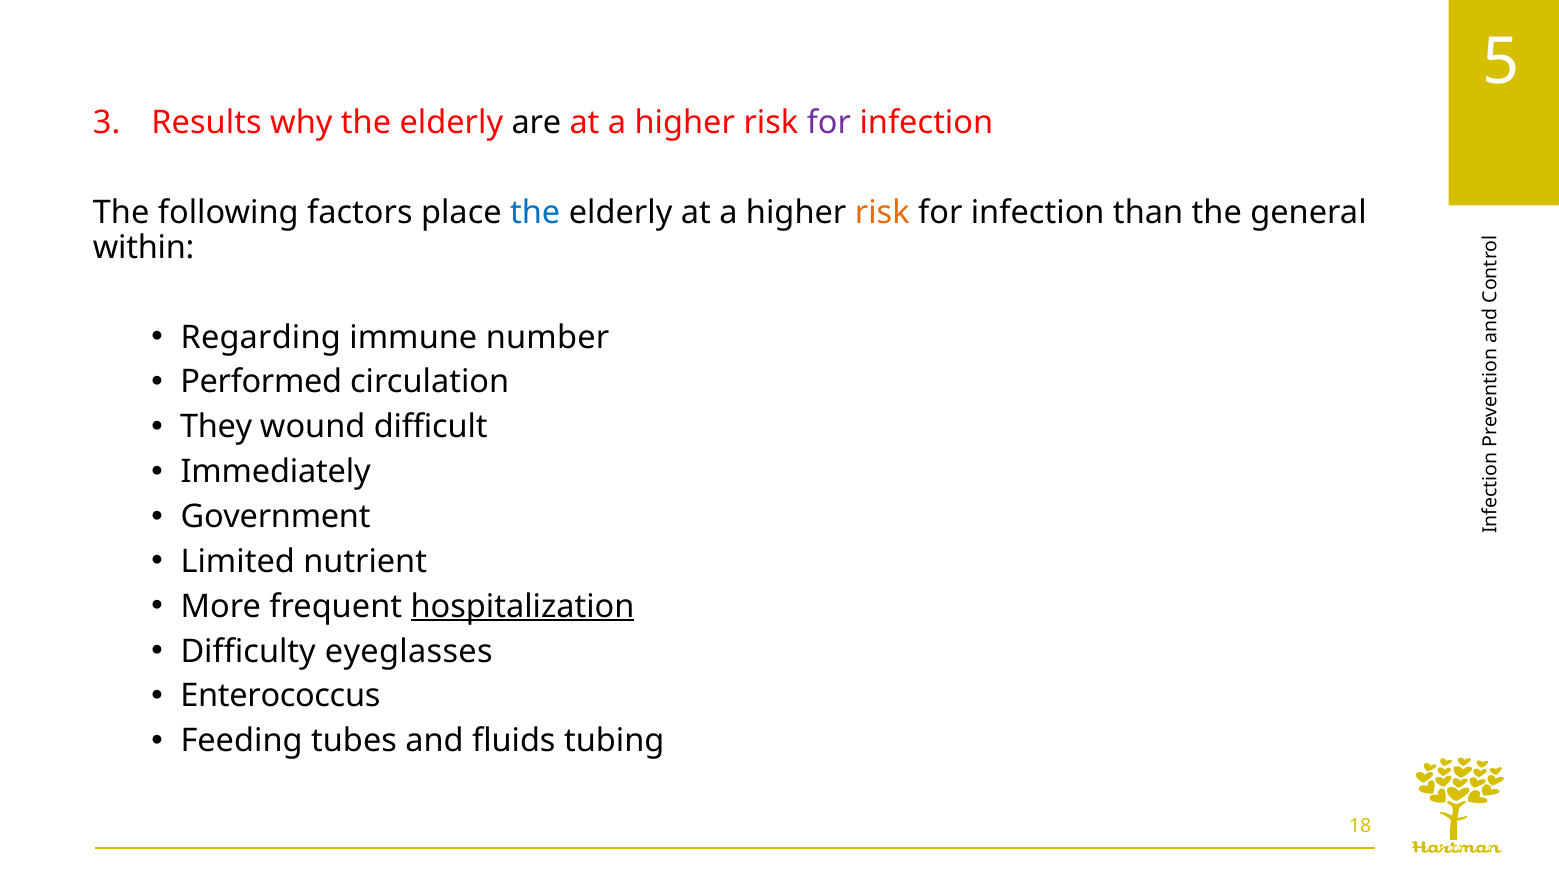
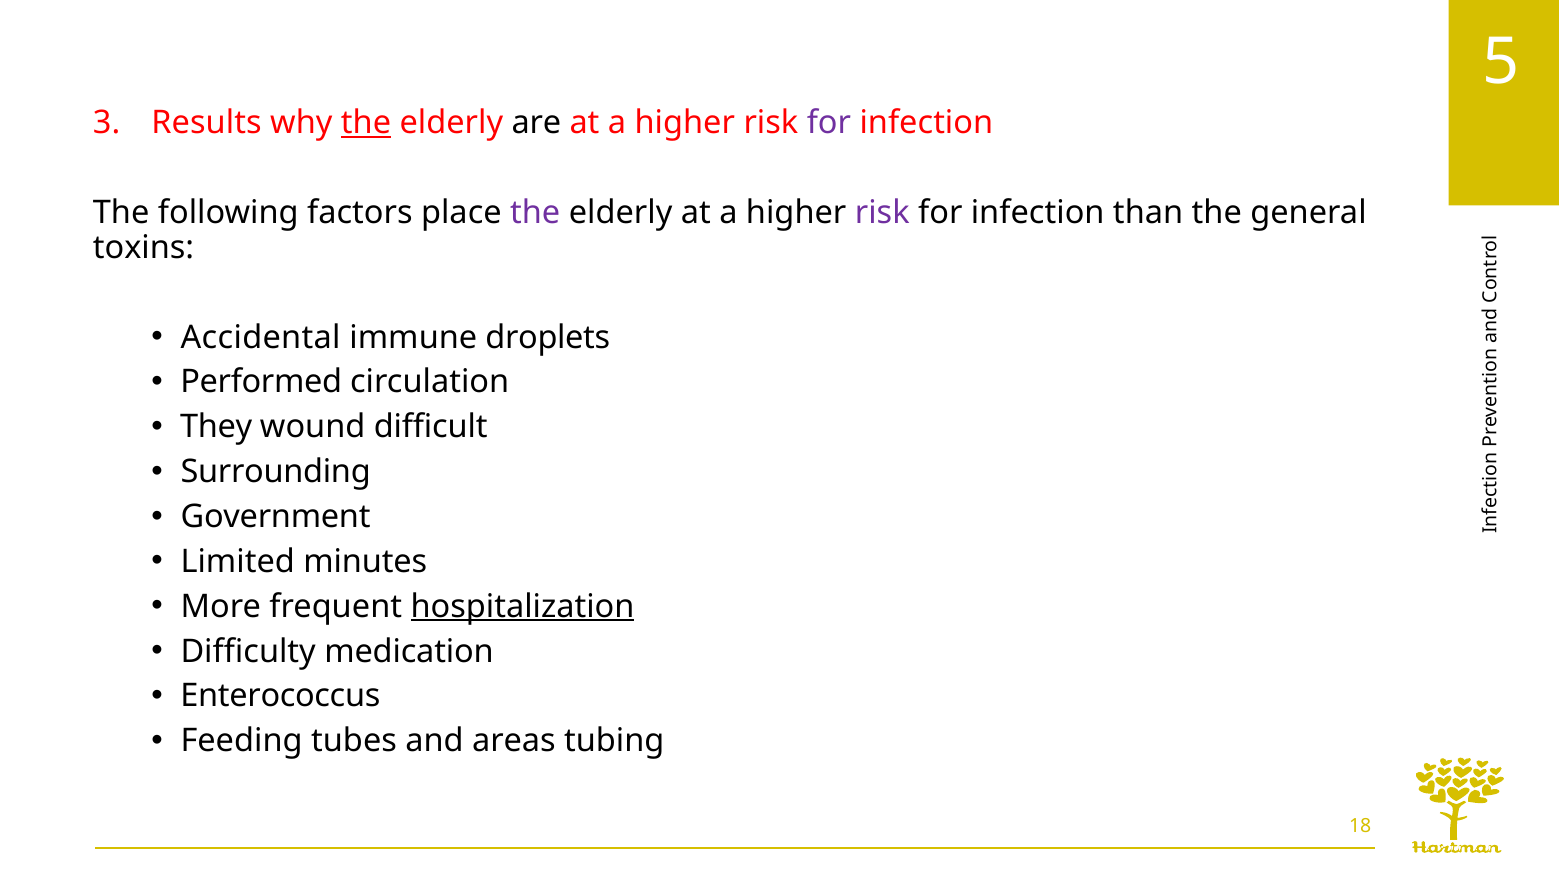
the underline: none -> present (366, 123)
the colour: blue -> purple (535, 213)
risk colour: orange -> purple (882, 213)
within: within -> toxins (144, 248)
Regarding: Regarding -> Accidental (261, 337)
number: number -> droplets (548, 337)
Immediately: Immediately -> Surrounding (276, 472)
nutrient: nutrient -> minutes (365, 562)
eyeglasses: eyeglasses -> medication (409, 651)
fluids: fluids -> areas (514, 741)
